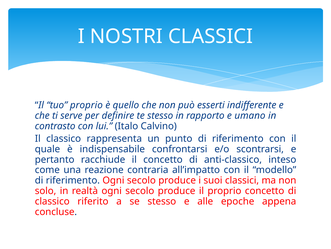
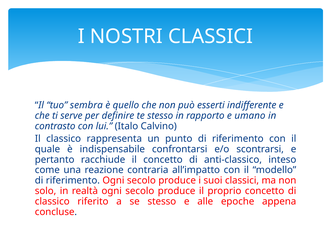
tuo proprio: proprio -> sembra (86, 105)
